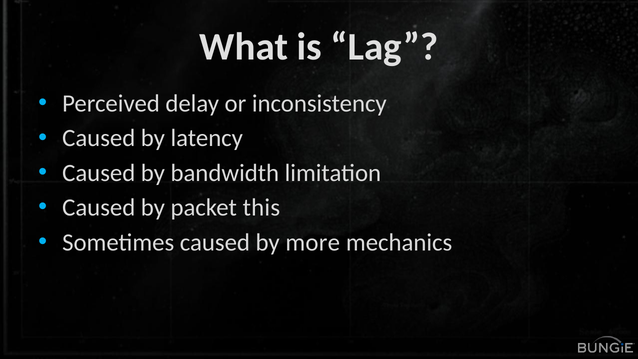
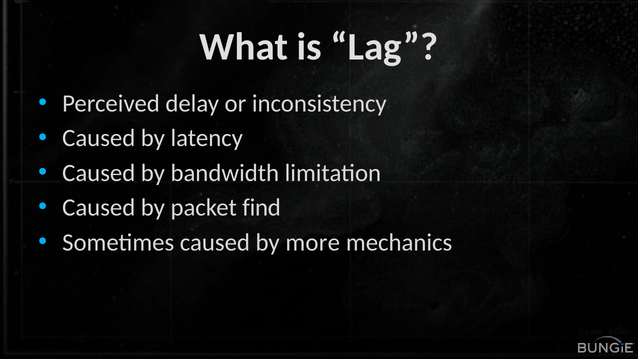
this: this -> find (262, 208)
